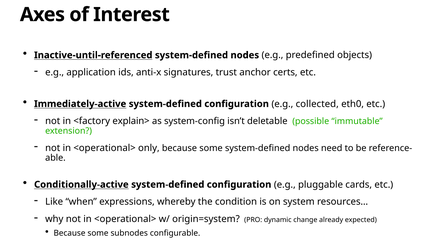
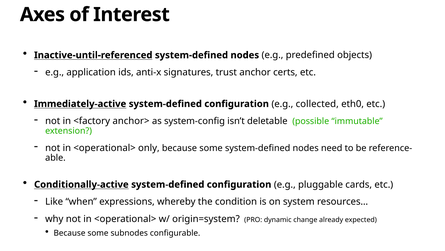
explain>: explain> -> anchor> (131, 121)
